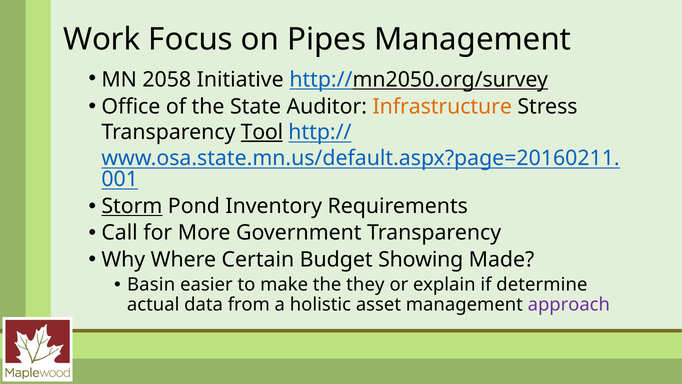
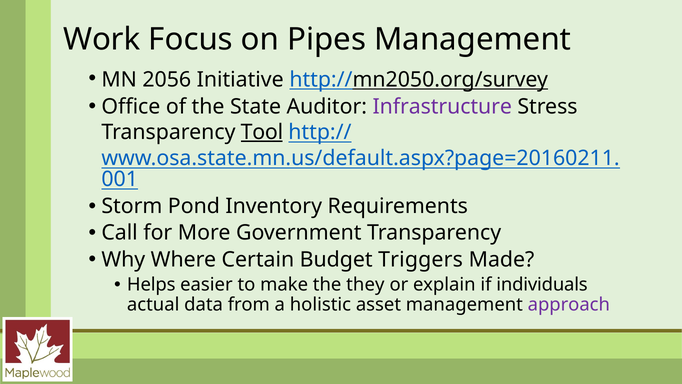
2058: 2058 -> 2056 (167, 79)
Infrastructure colour: orange -> purple (442, 107)
Storm underline: present -> none (132, 206)
Showing: Showing -> Triggers (421, 259)
Basin: Basin -> Helps (151, 284)
determine: determine -> individuals (542, 284)
